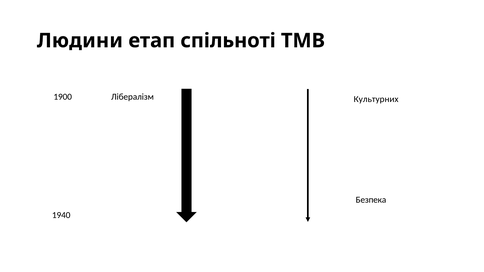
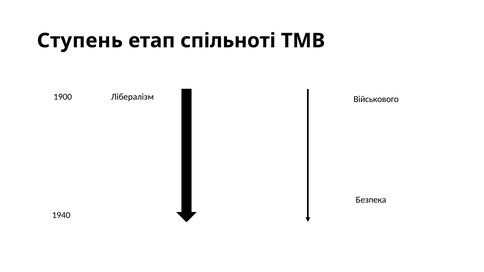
Людини: Людини -> Ступень (80, 41)
Культурних: Культурних -> Військового (376, 99)
